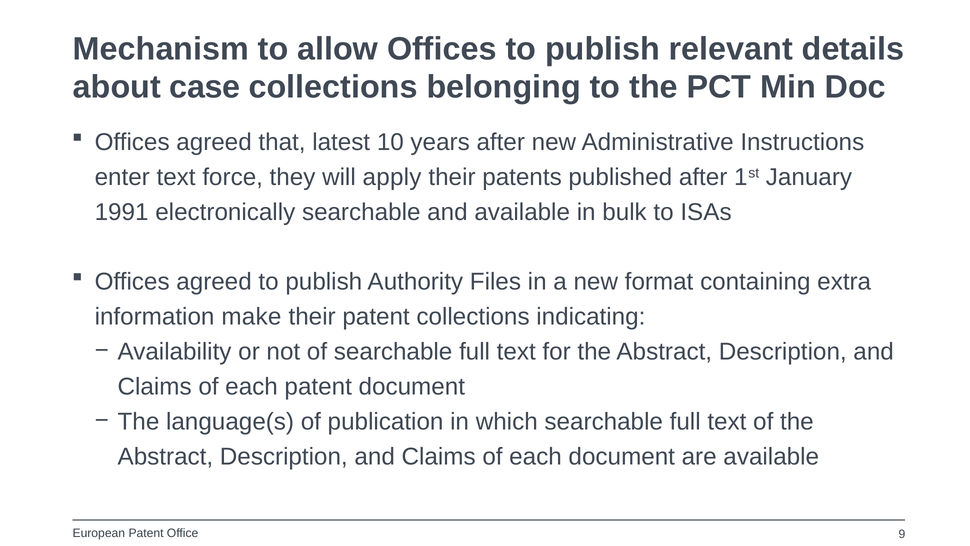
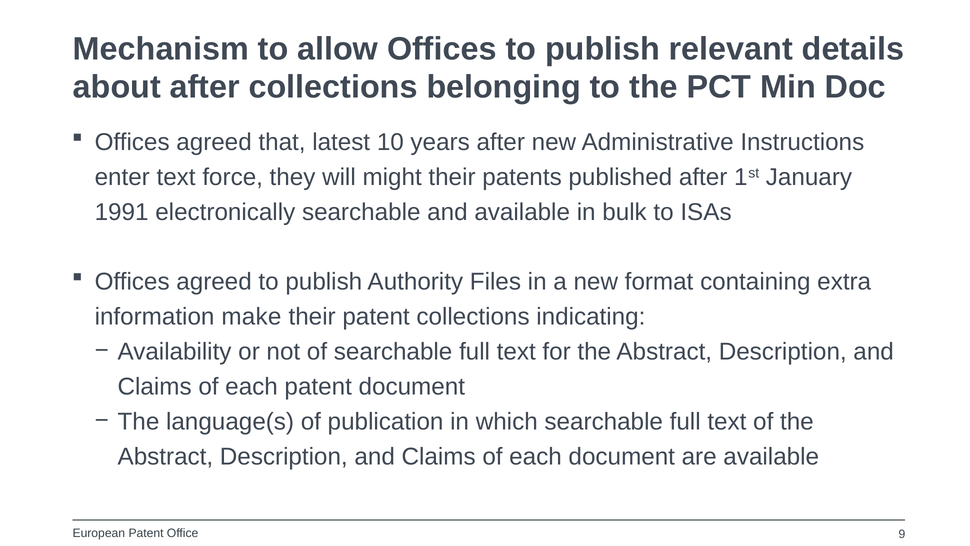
about case: case -> after (205, 87)
apply: apply -> might (392, 177)
